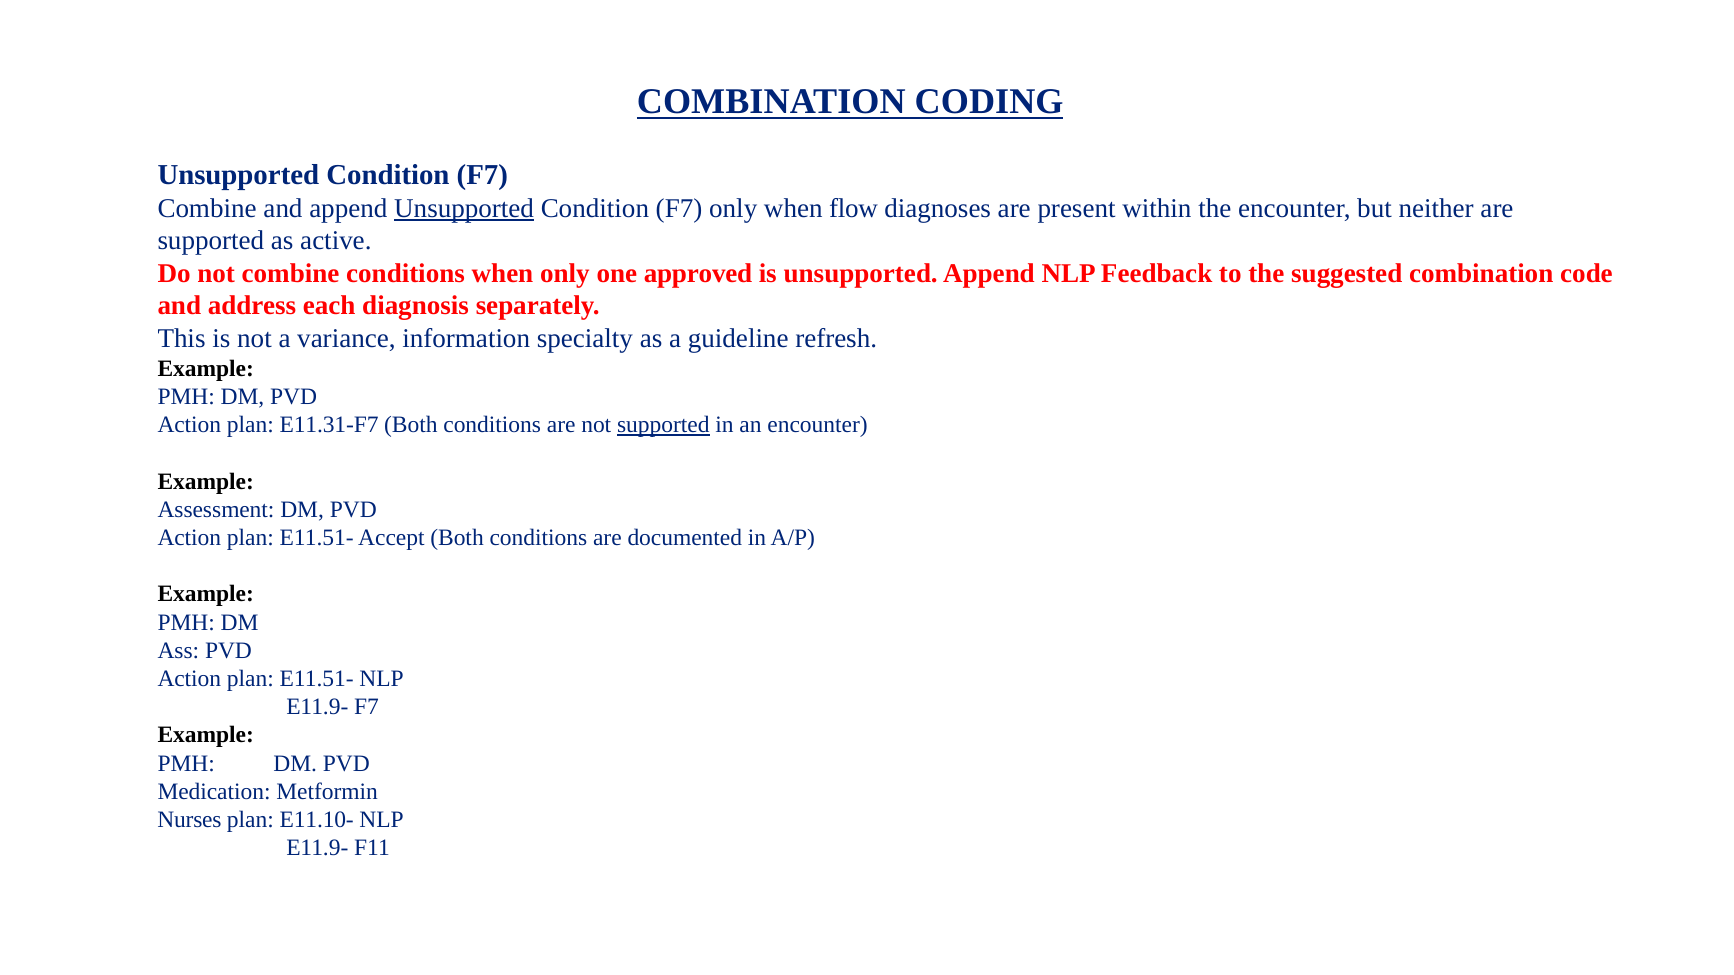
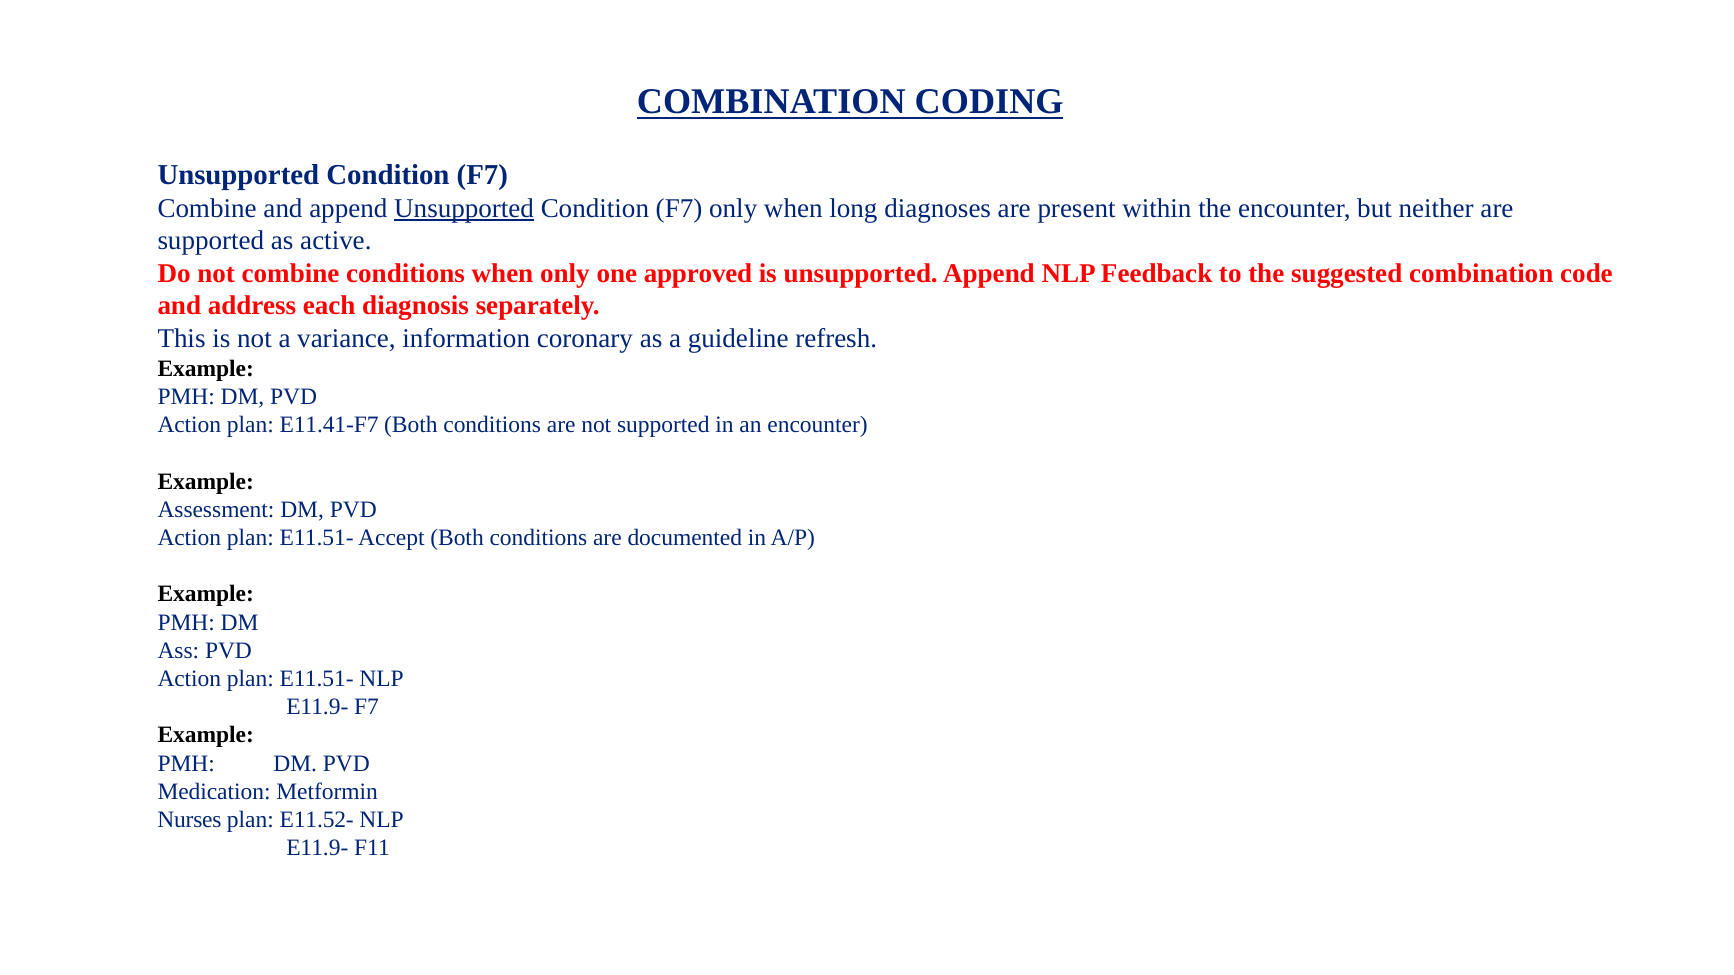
flow: flow -> long (853, 209)
specialty: specialty -> coronary (585, 339)
E11.31-F7: E11.31-F7 -> E11.41-F7 (329, 425)
supported underline: present -> none (663, 425)
E11.10-: E11.10- -> E11.52- (317, 820)
